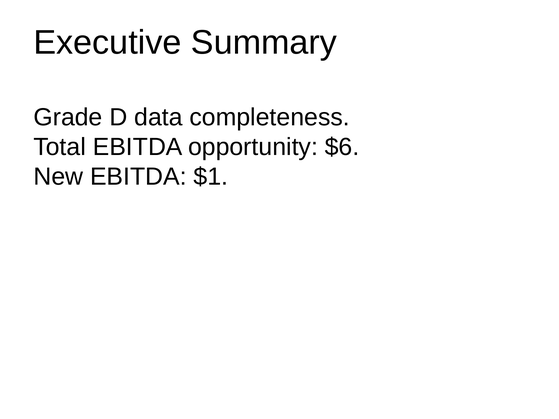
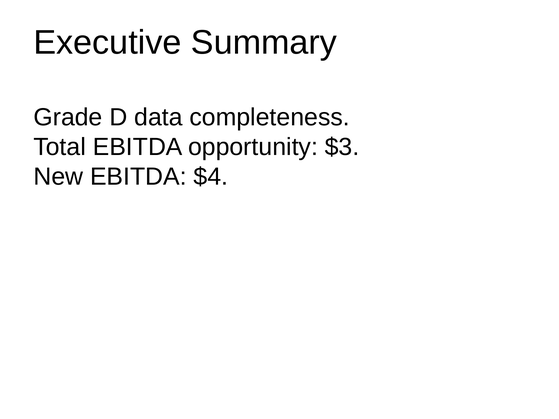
$6: $6 -> $3 (342, 147)
$1: $1 -> $4 (211, 177)
